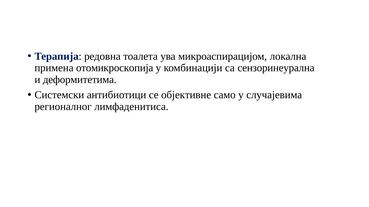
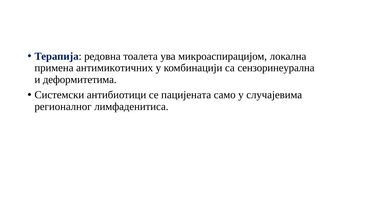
отомикроскопија: отомикроскопија -> антимикотичних (115, 68)
објективне: објективне -> пацијената (186, 95)
